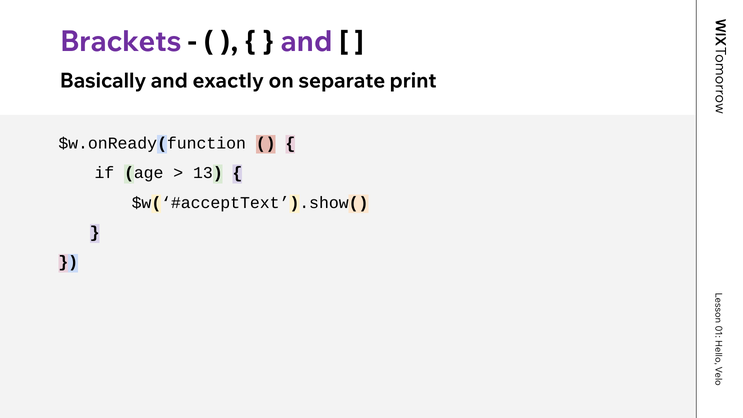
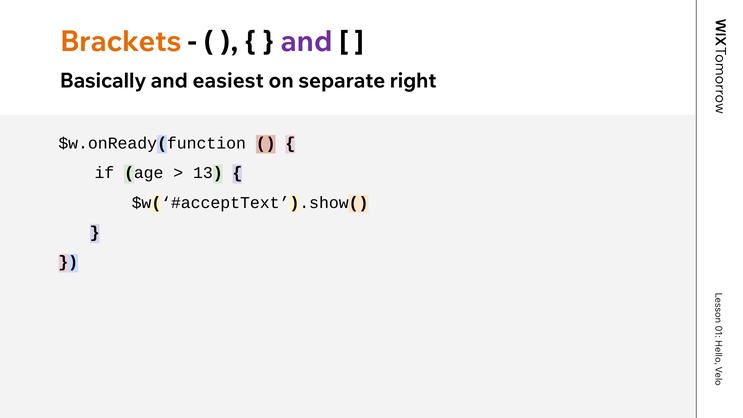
Brackets colour: purple -> orange (121, 42)
exactly: exactly -> easiest (228, 81)
print: print -> right (413, 81)
